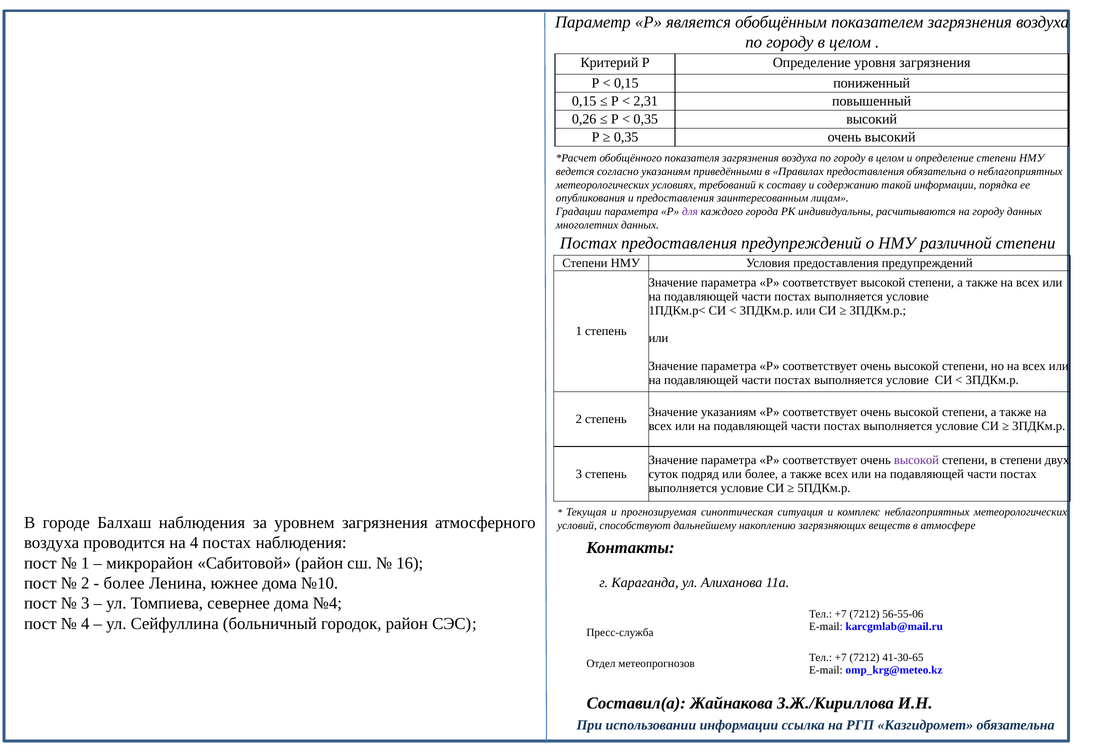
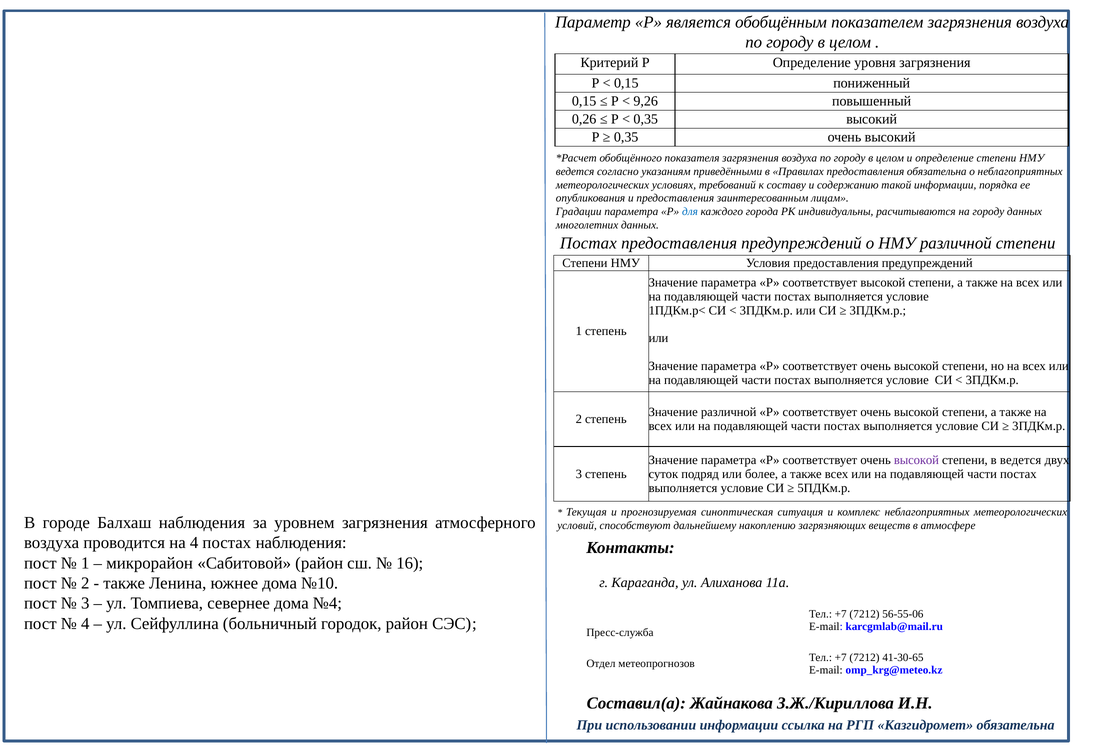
2,31: 2,31 -> 9,26 (646, 101)
для colour: purple -> blue (690, 212)
Значение указаниям: указаниям -> различной (729, 413)
в степени: степени -> ведется (1021, 460)
более: более -> также (124, 584)
